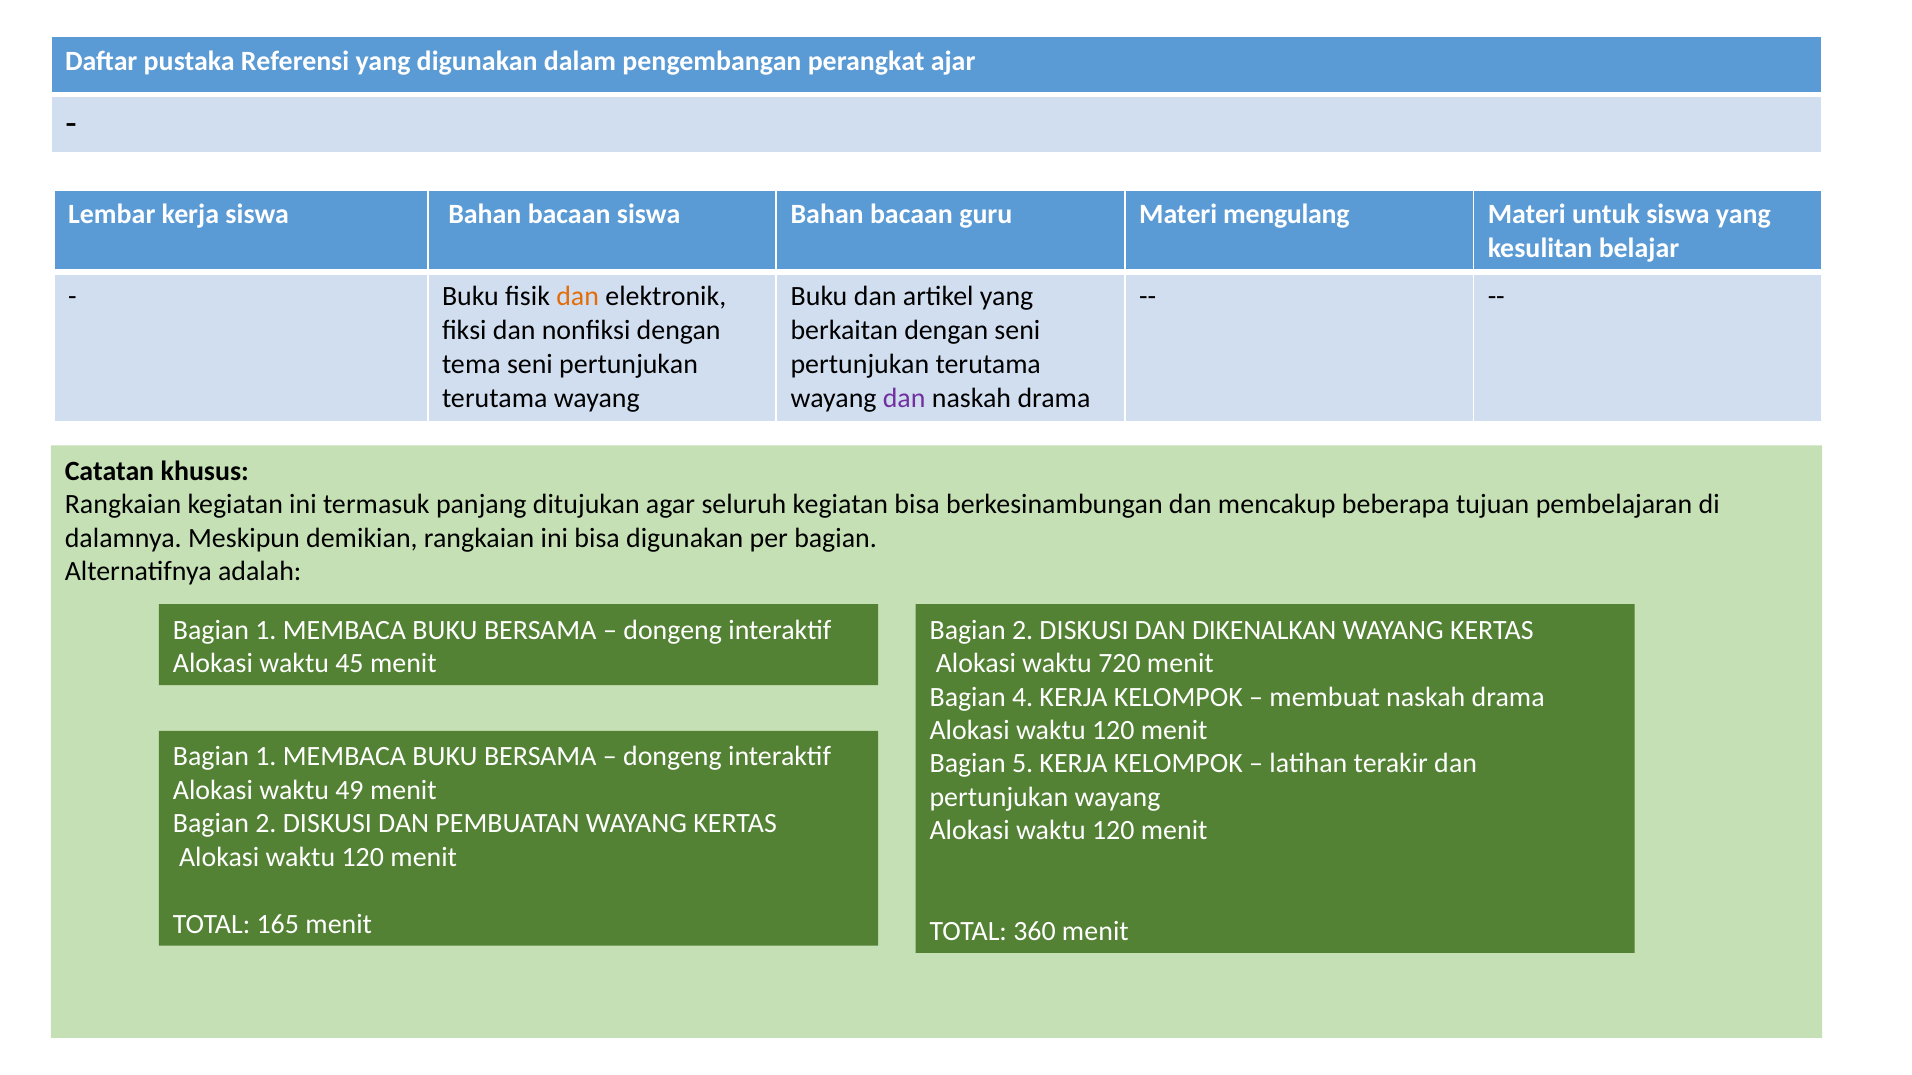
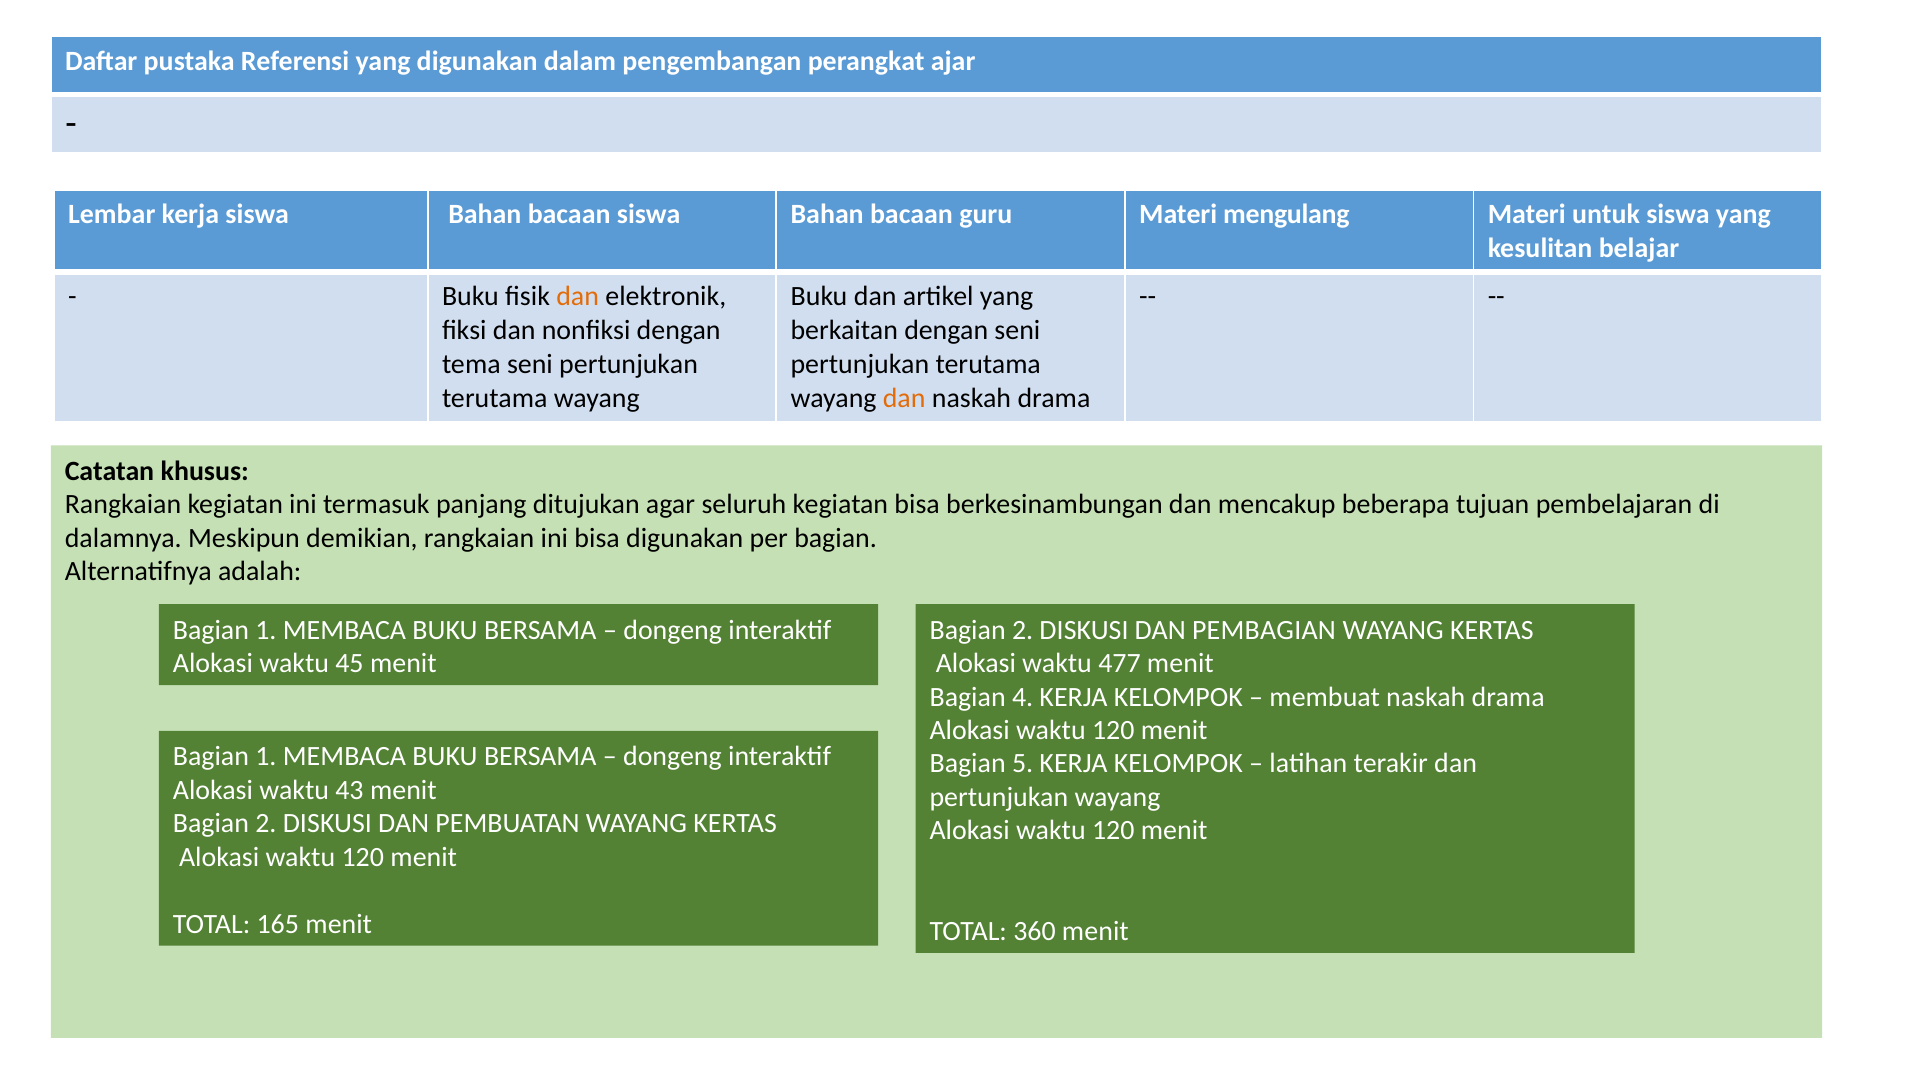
dan colour: purple -> orange (904, 398)
DIKENALKAN: DIKENALKAN -> PEMBAGIAN (1264, 630)
720: 720 -> 477 (1120, 664)
49: 49 -> 43 (350, 790)
